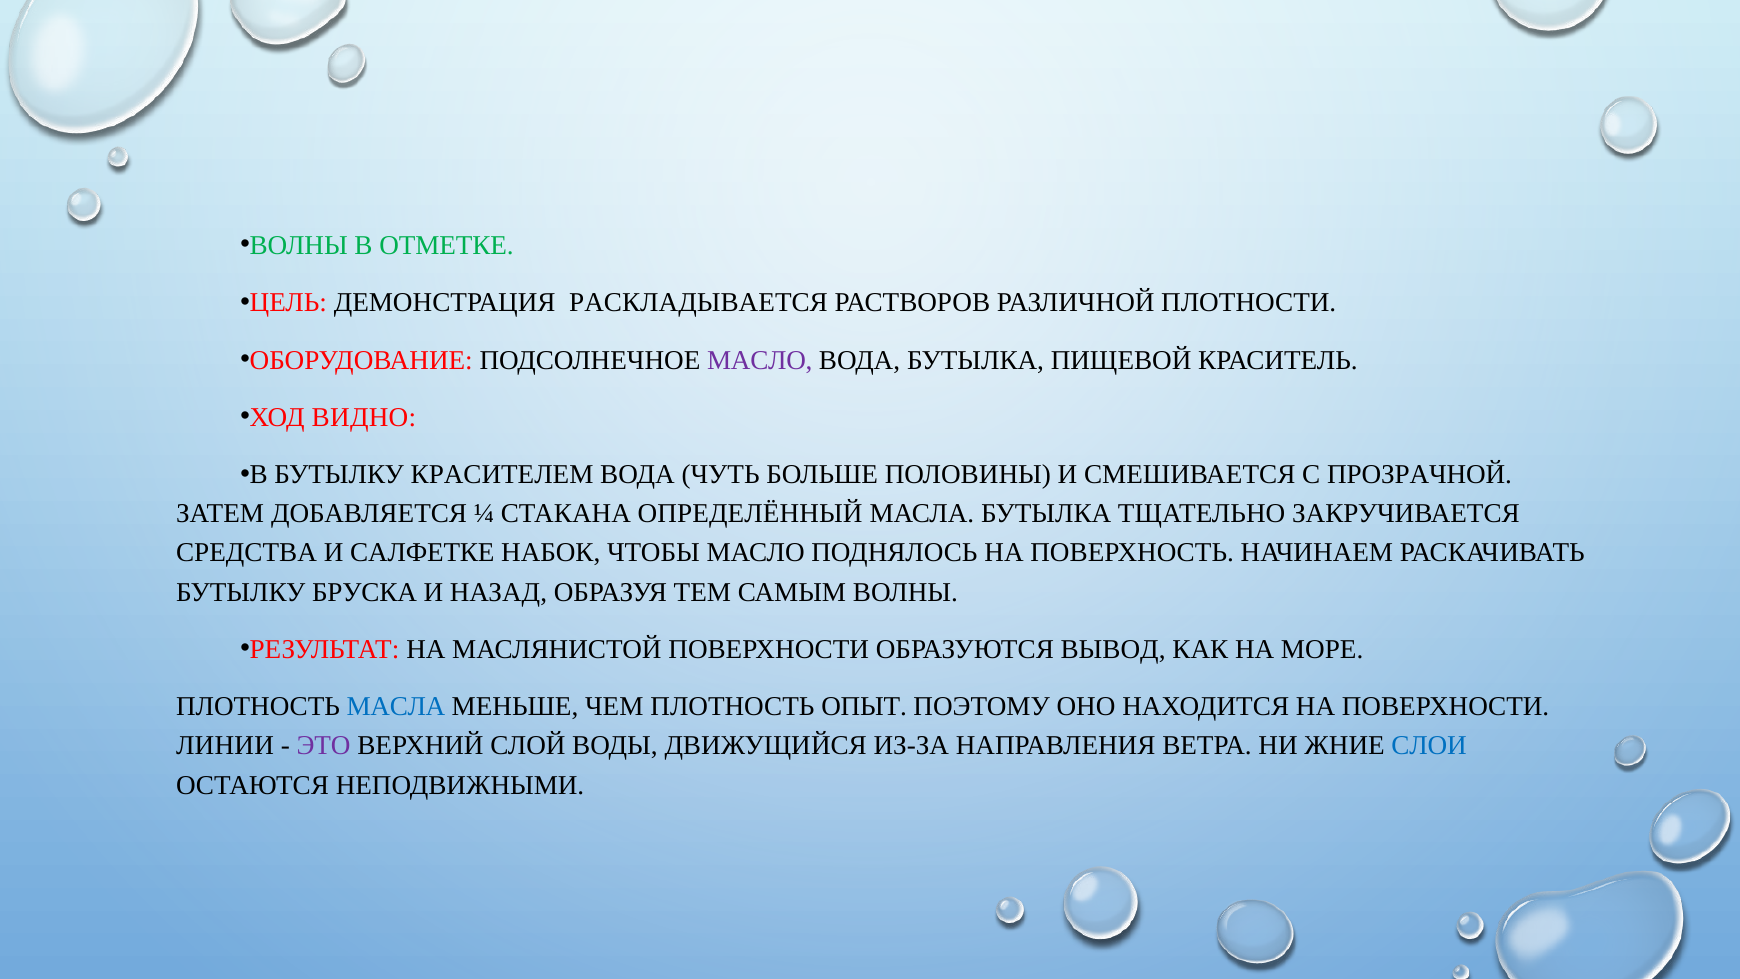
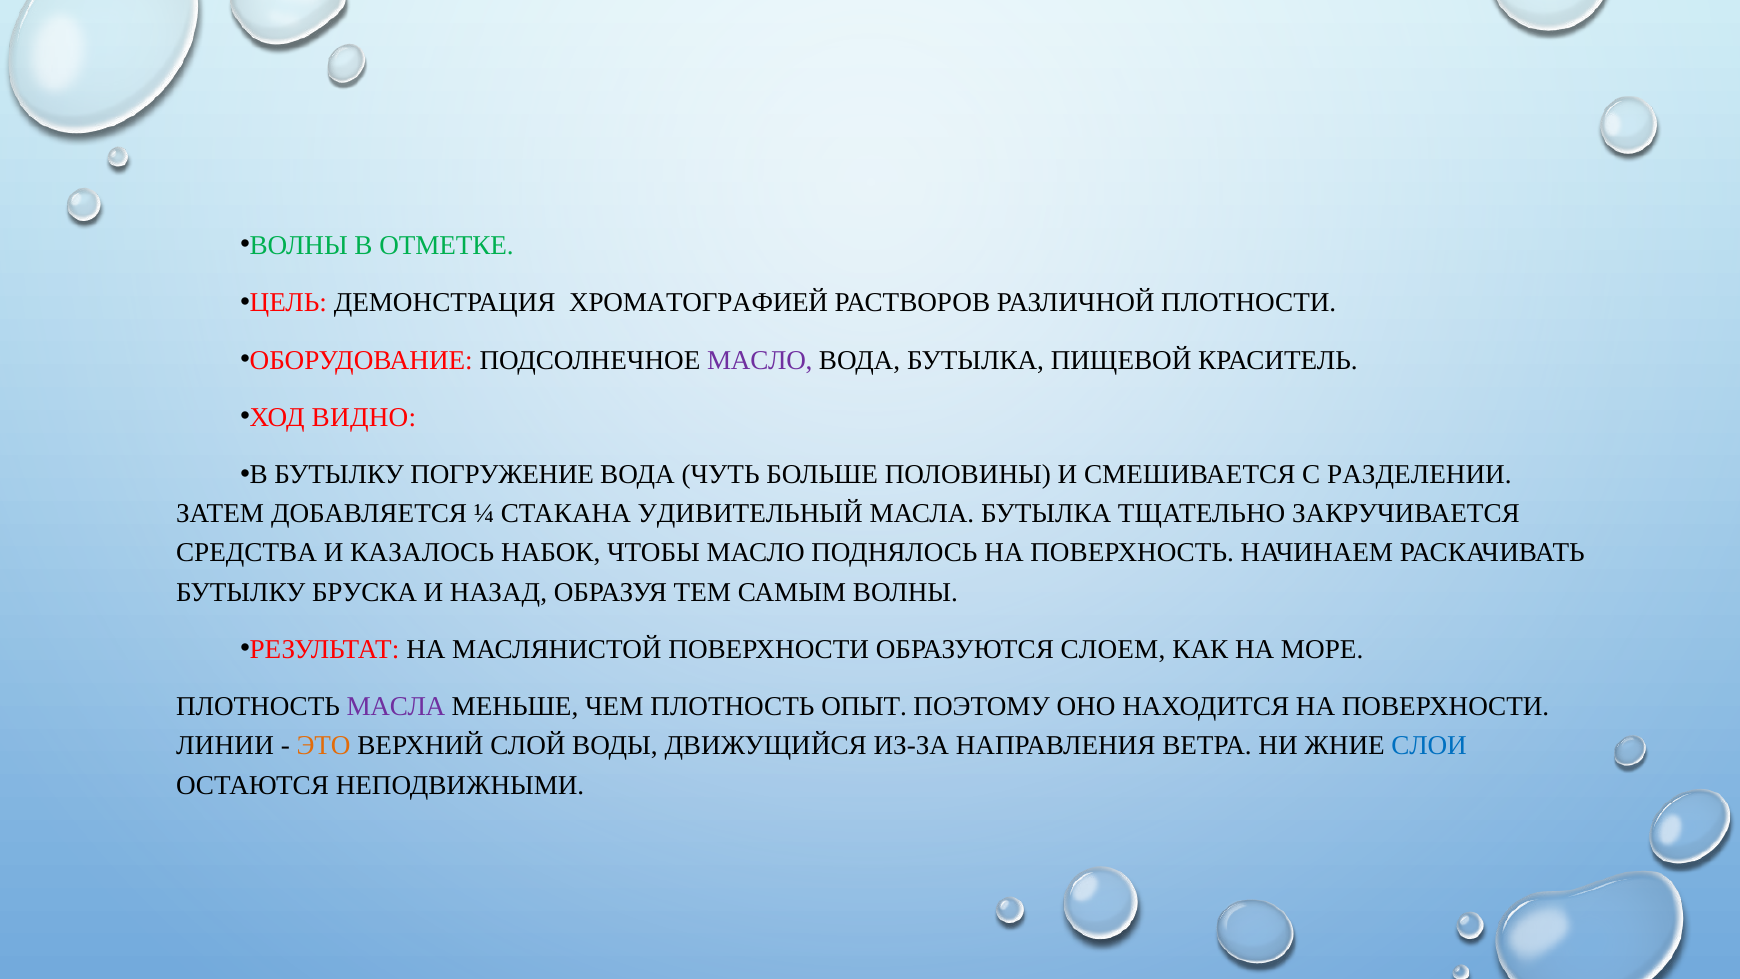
РАСКЛАДЫВАЕТСЯ: РАСКЛАДЫВАЕТСЯ -> ХРОМАТОГРАФИЕЙ (699, 303)
КРАСИТЕЛЕМ: КРАСИТЕЛЕМ -> ПОГРУЖЕНИЕ (502, 475)
ПРОЗРАЧНОЙ: ПРОЗРАЧНОЙ -> РАЗДЕЛЕНИИ (1419, 475)
ОПРЕДЕЛЁННЫЙ: ОПРЕДЕЛЁННЫЙ -> УДИВИТЕЛЬНЫЙ (750, 514)
САЛФЕТКЕ: САЛФЕТКЕ -> КАЗАЛОСЬ (422, 553)
ВЫВОД: ВЫВОД -> СЛОЕМ (1113, 649)
МАСЛА colour: blue -> purple (396, 707)
ЭТО colour: purple -> orange (324, 746)
